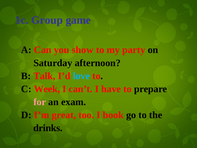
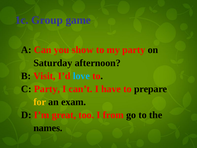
Talk: Talk -> Visit (44, 76)
C Week: Week -> Party (47, 89)
for colour: pink -> yellow (40, 102)
book: book -> from (113, 115)
drinks: drinks -> names (48, 128)
